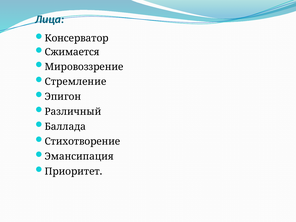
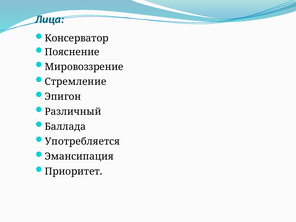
Сжимается: Сжимается -> Пояснение (72, 52)
Стихотворение: Стихотворение -> Употребляется (82, 142)
